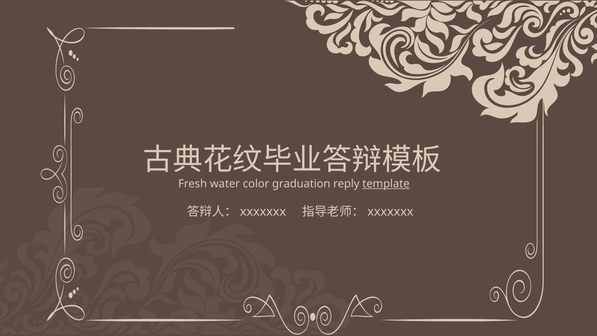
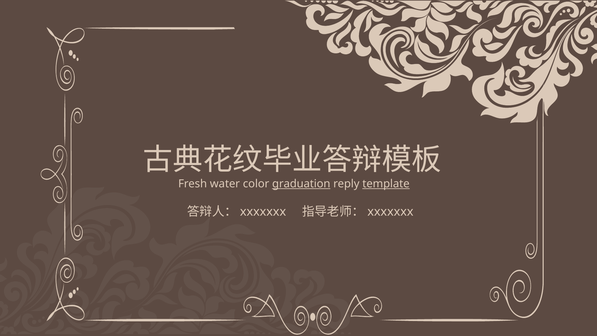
graduation underline: none -> present (301, 184)
